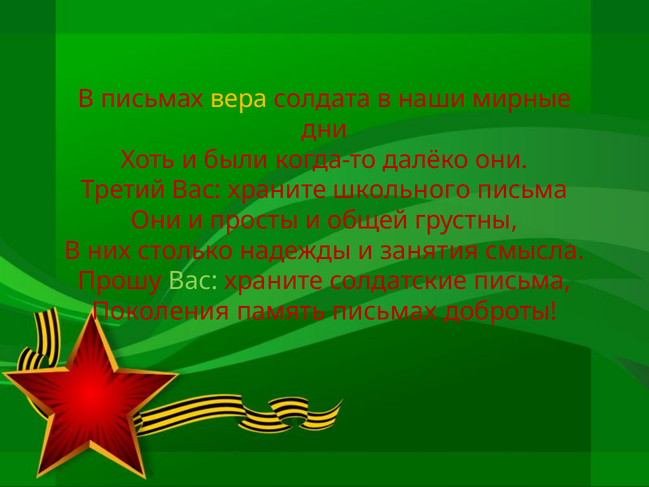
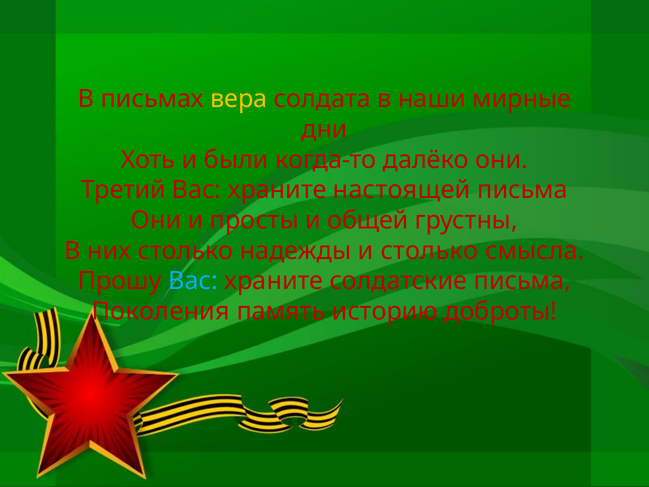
школьного: школьного -> настоящей (402, 190)
и занятия: занятия -> столько (429, 251)
Вас colour: light green -> light blue (193, 281)
память письмах: письмах -> историю (385, 311)
